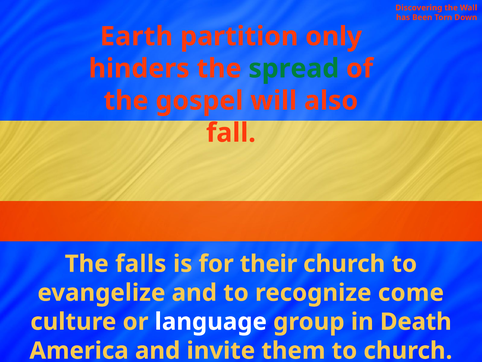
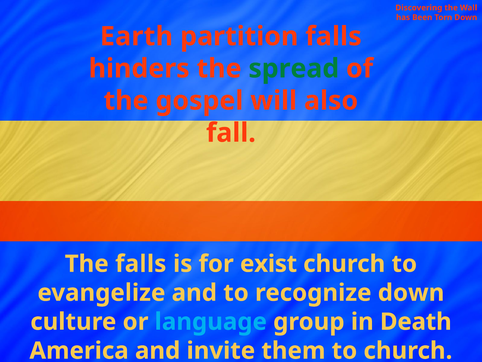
partition only: only -> falls (333, 36)
their: their -> exist (269, 264)
recognize come: come -> down (411, 292)
language colour: white -> light blue (211, 321)
